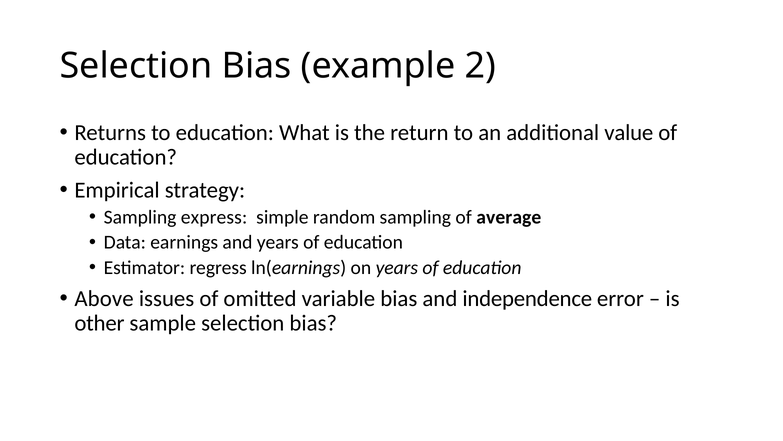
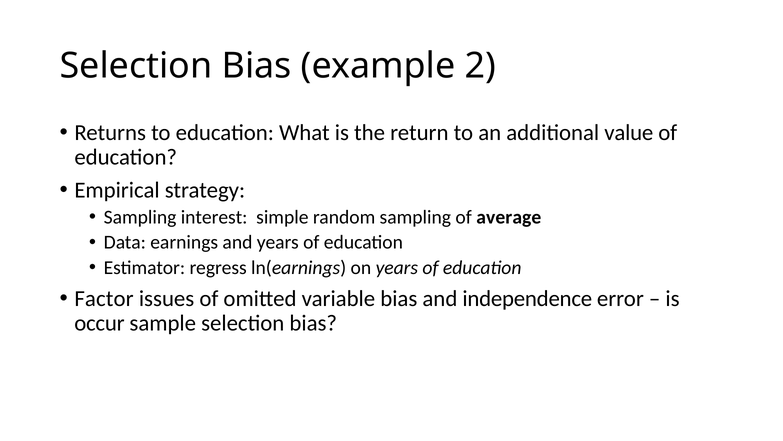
express: express -> interest (214, 217)
Above: Above -> Factor (104, 298)
other: other -> occur (99, 323)
